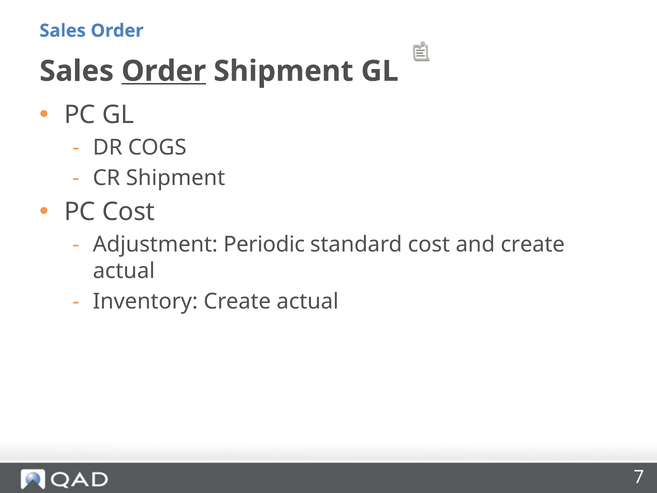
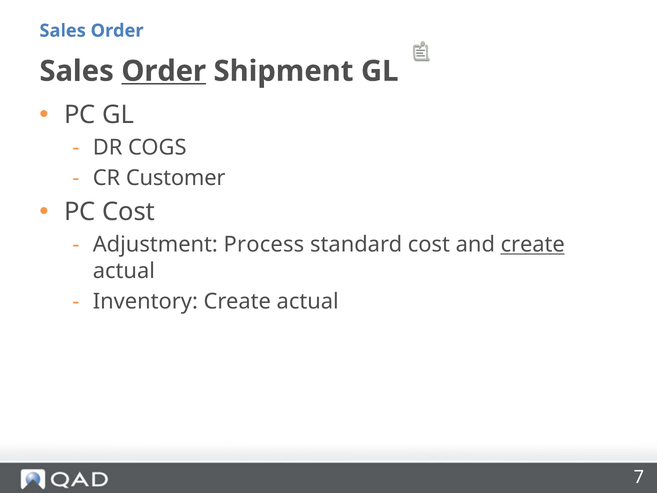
CR Shipment: Shipment -> Customer (176, 178)
Periodic: Periodic -> Process (264, 245)
create underline: none -> present (533, 245)
